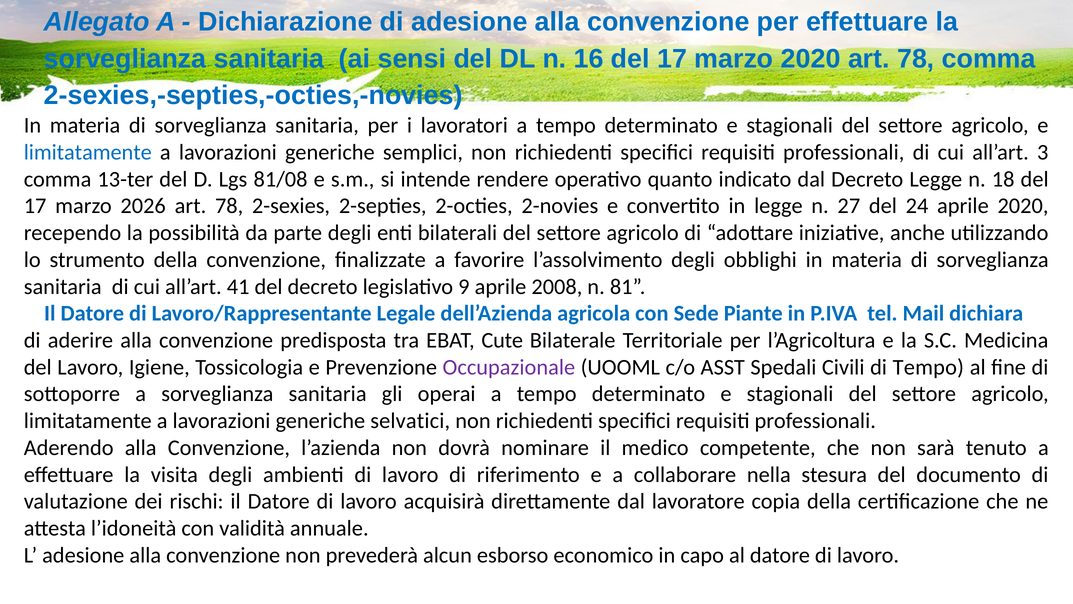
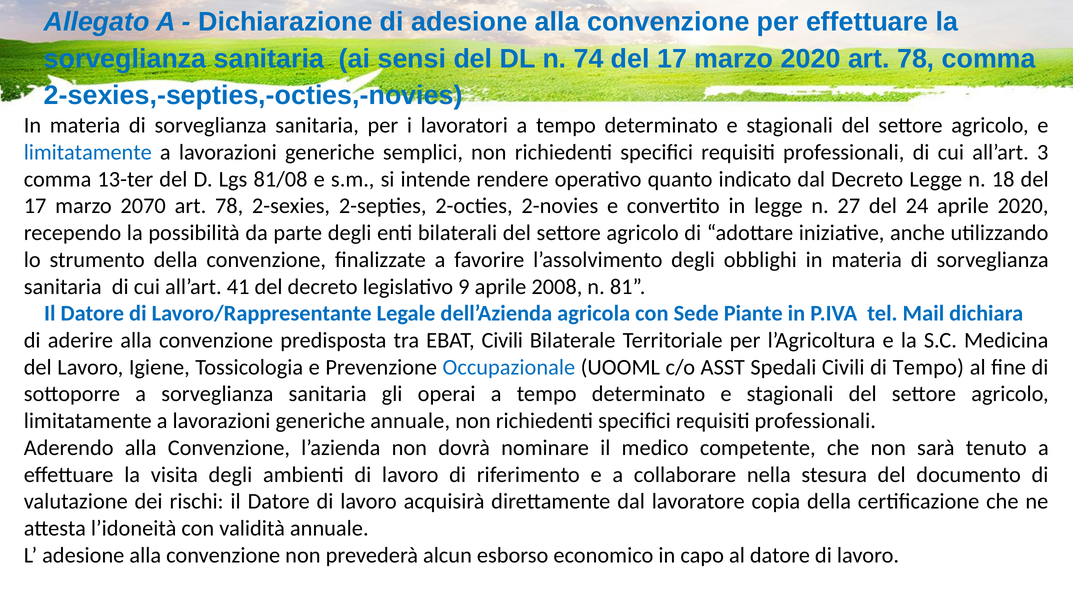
16: 16 -> 74 (589, 59)
2026: 2026 -> 2070 (143, 206)
EBAT Cute: Cute -> Civili (502, 340)
Occupazionale colour: purple -> blue (509, 367)
generiche selvatici: selvatici -> annuale (410, 421)
